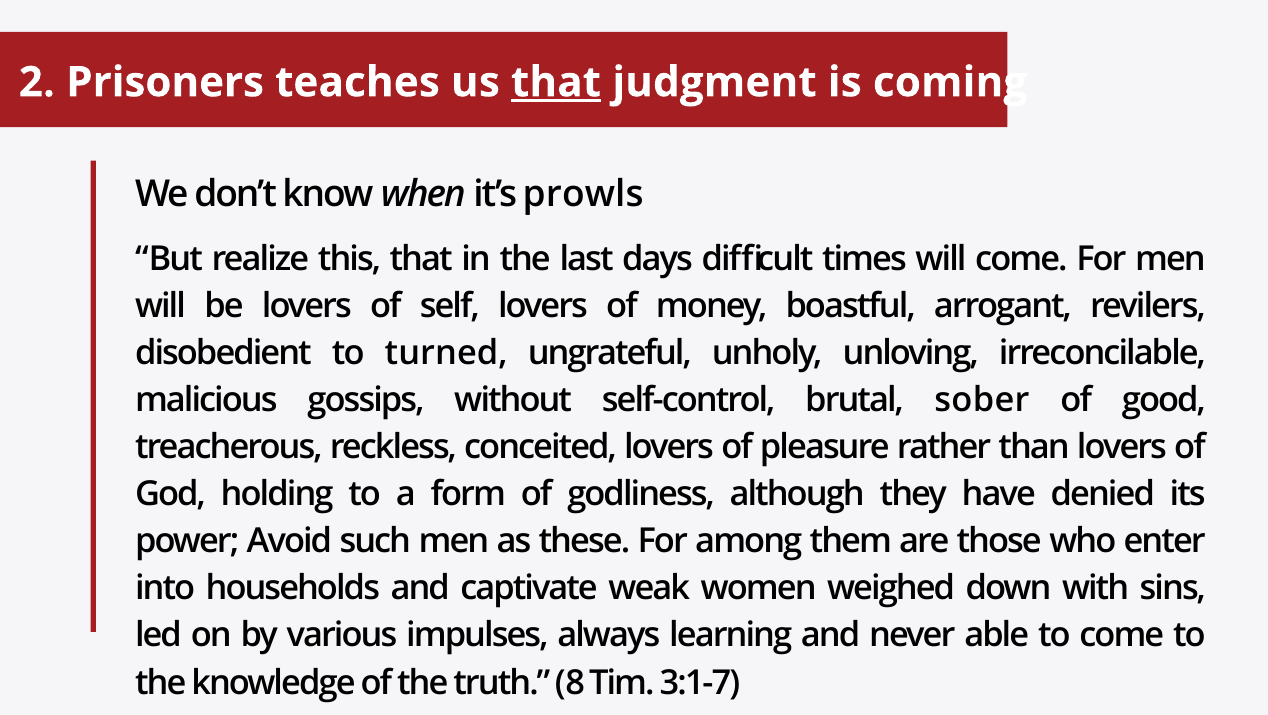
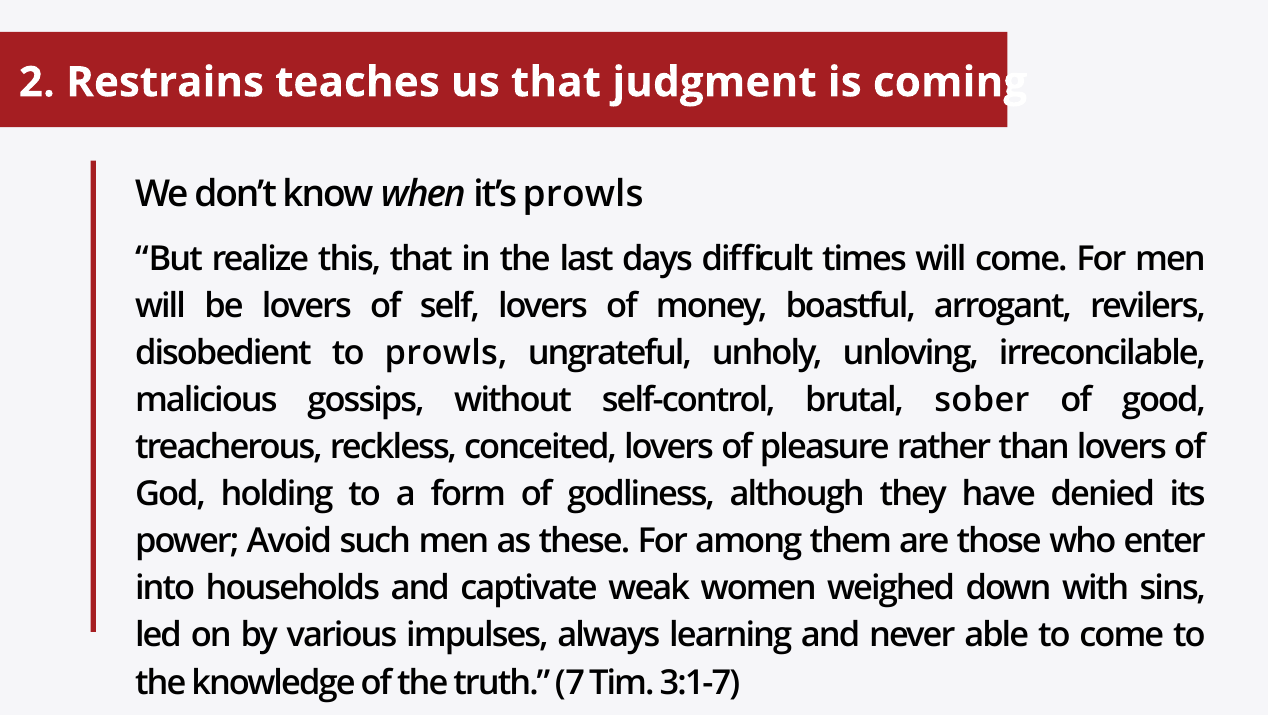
Prisoners: Prisoners -> Restrains (165, 82)
that underline: present -> none (556, 82)
to turned: turned -> prowls (446, 353)
8: 8 -> 7 (570, 683)
